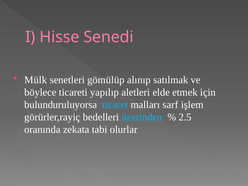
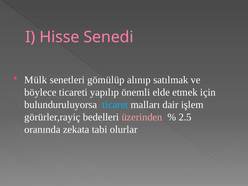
aletleri: aletleri -> önemli (136, 92)
sarf: sarf -> dair (170, 105)
üzerinden colour: light blue -> pink (142, 117)
